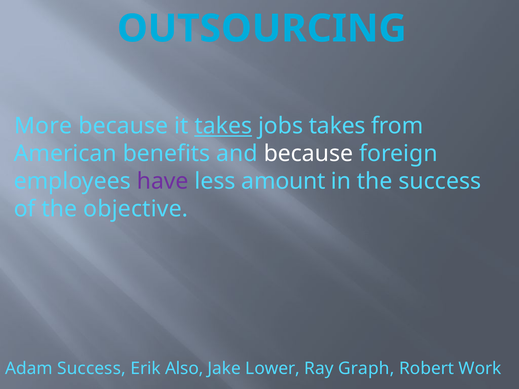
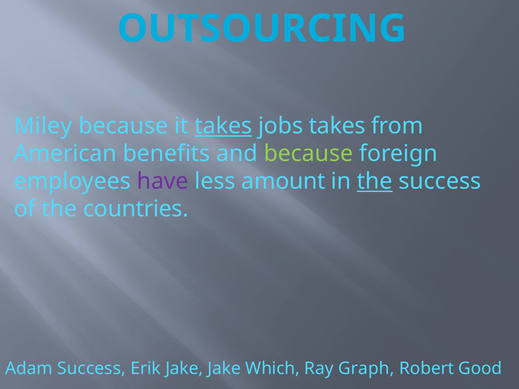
More: More -> Miley (43, 126)
because colour: white -> light green (308, 154)
the underline: none -> present (375, 181)
objective: objective -> countries (136, 209)
Erik Also: Also -> Jake (184, 369)
Lower: Lower -> Which (273, 369)
Work: Work -> Good (480, 369)
